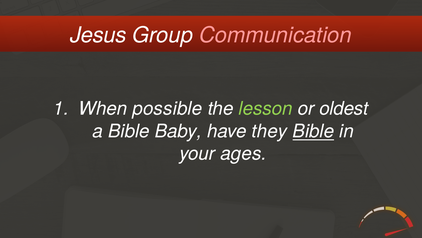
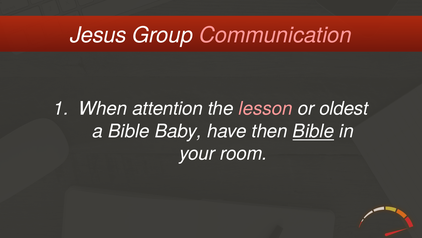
possible: possible -> attention (168, 108)
lesson colour: light green -> pink (266, 108)
they: they -> then (270, 131)
ages: ages -> room (244, 153)
